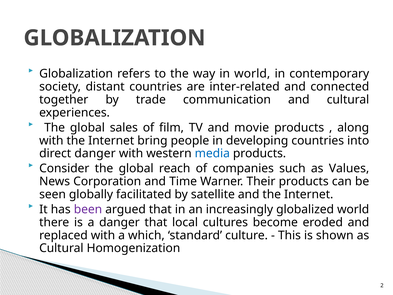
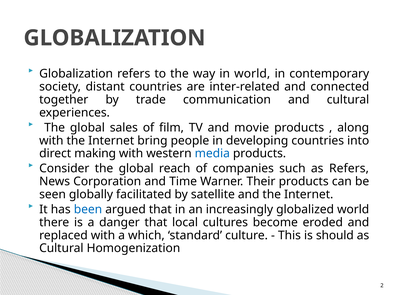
direct danger: danger -> making (95, 153)
as Values: Values -> Refers (349, 168)
been colour: purple -> blue (88, 209)
shown: shown -> should (335, 235)
